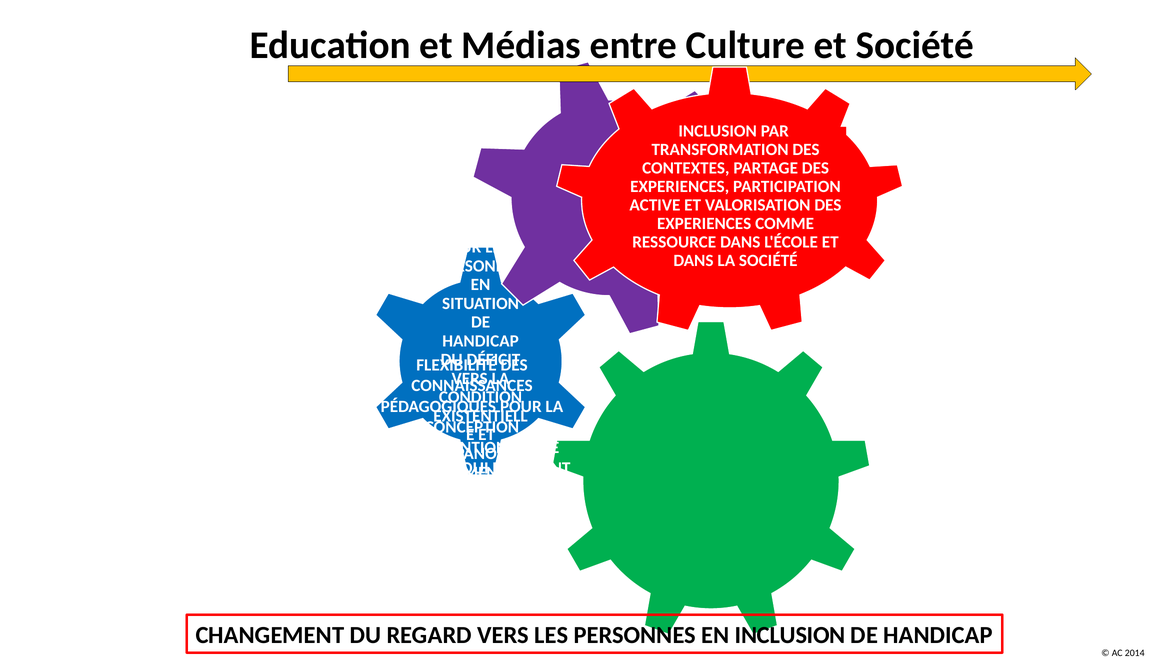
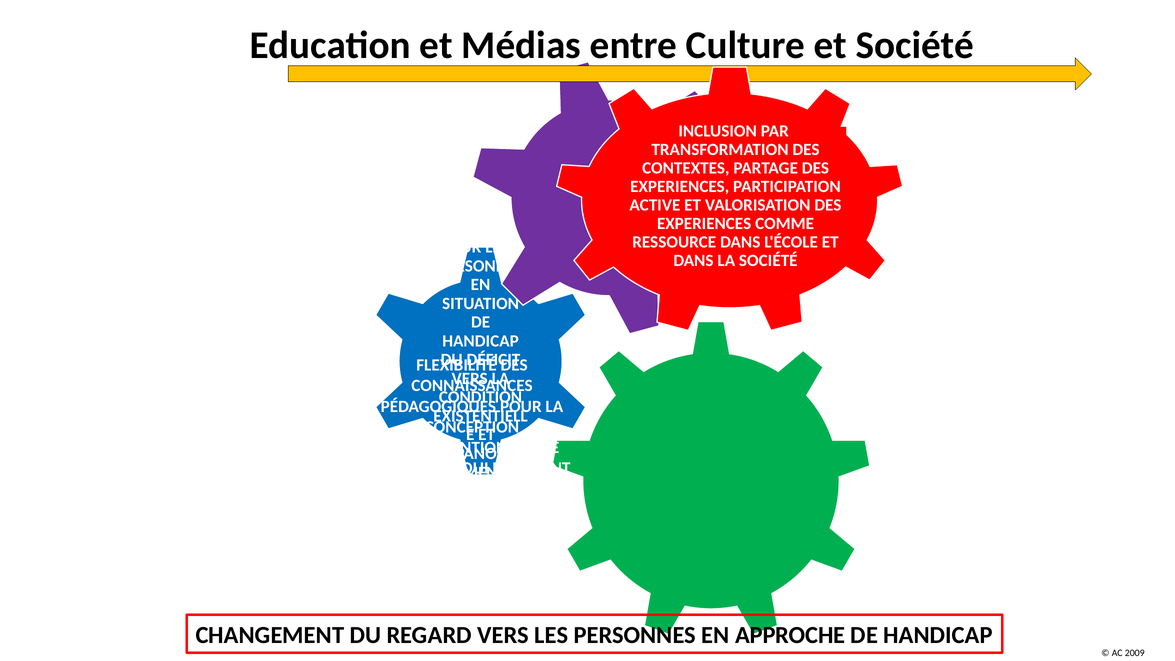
EN INCLUSION: INCLUSION -> APPROCHE (790, 635)
2014: 2014 -> 2009 (1135, 653)
